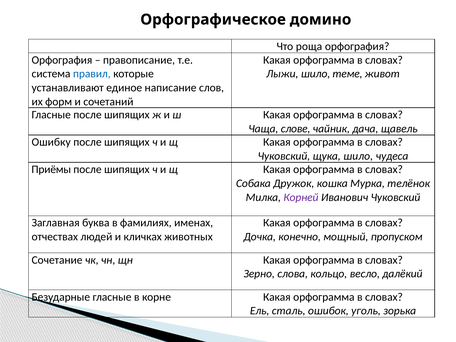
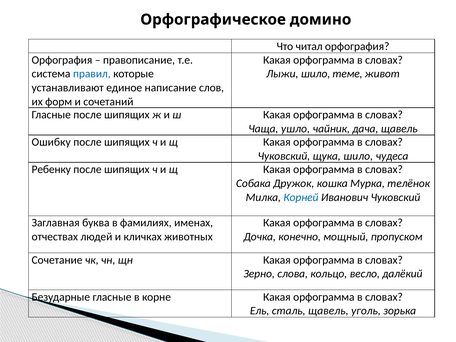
роща: роща -> читал (309, 46)
слове: слове -> ушло (295, 129)
Приёмы: Приёмы -> Ребенку (51, 169)
Корней colour: purple -> blue (301, 197)
сталь ошибок: ошибок -> щавель (328, 311)
